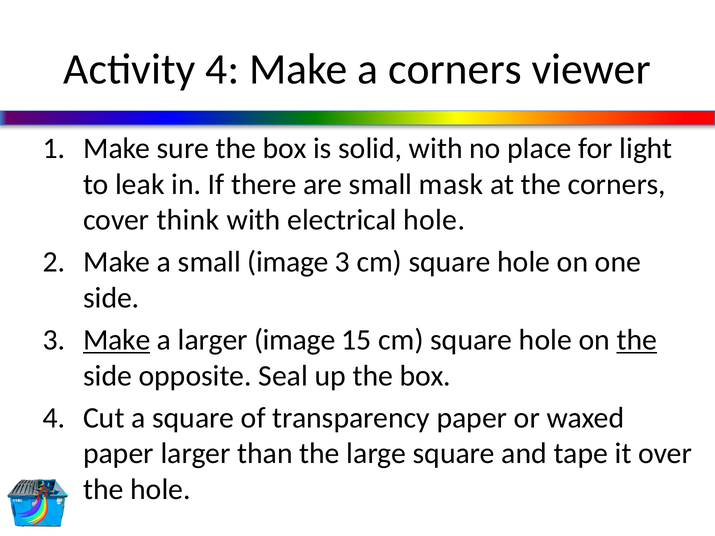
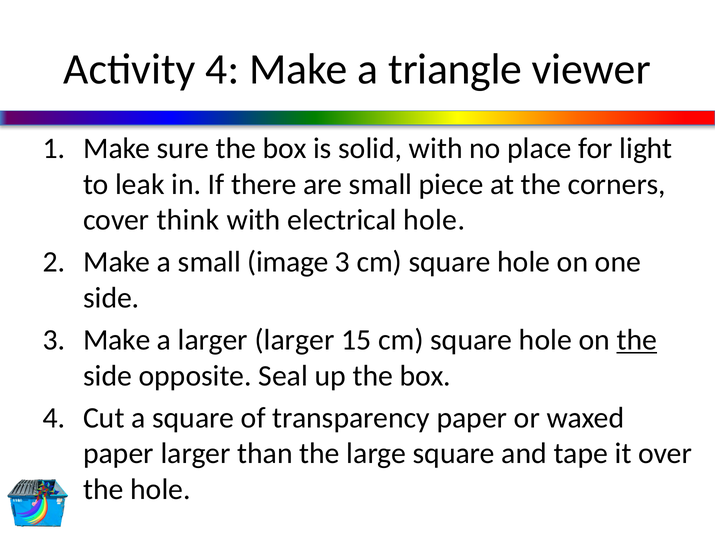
a corners: corners -> triangle (455, 69)
mask: mask -> piece (451, 184)
Make underline: present -> none (117, 340)
larger image: image -> larger (295, 340)
